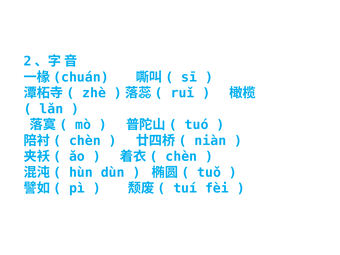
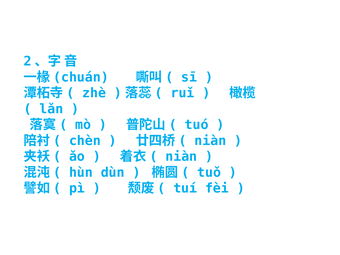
chèn: chèn -> niàn (181, 157)
